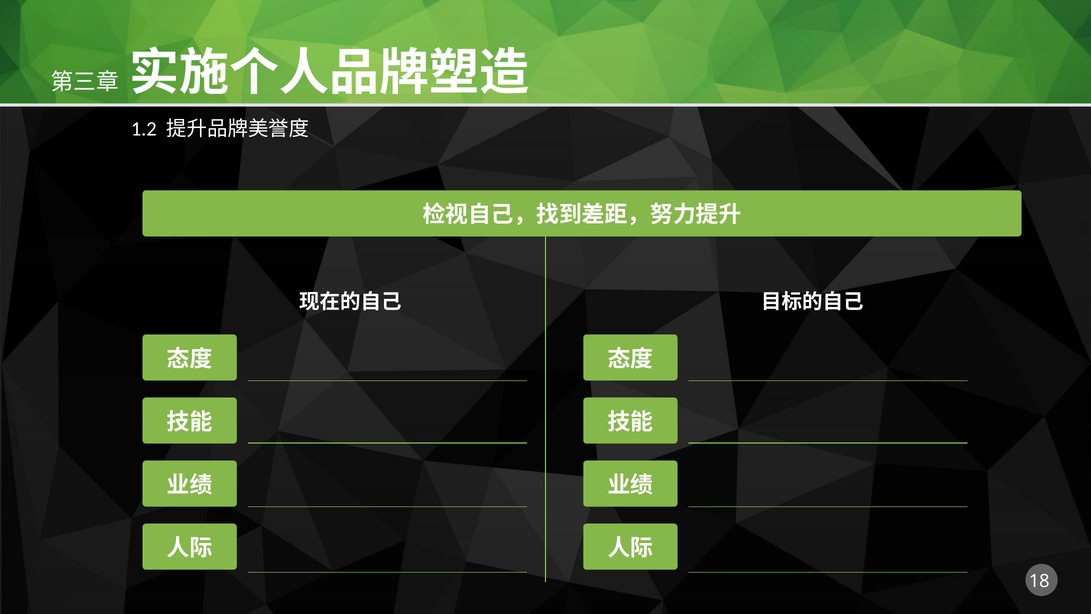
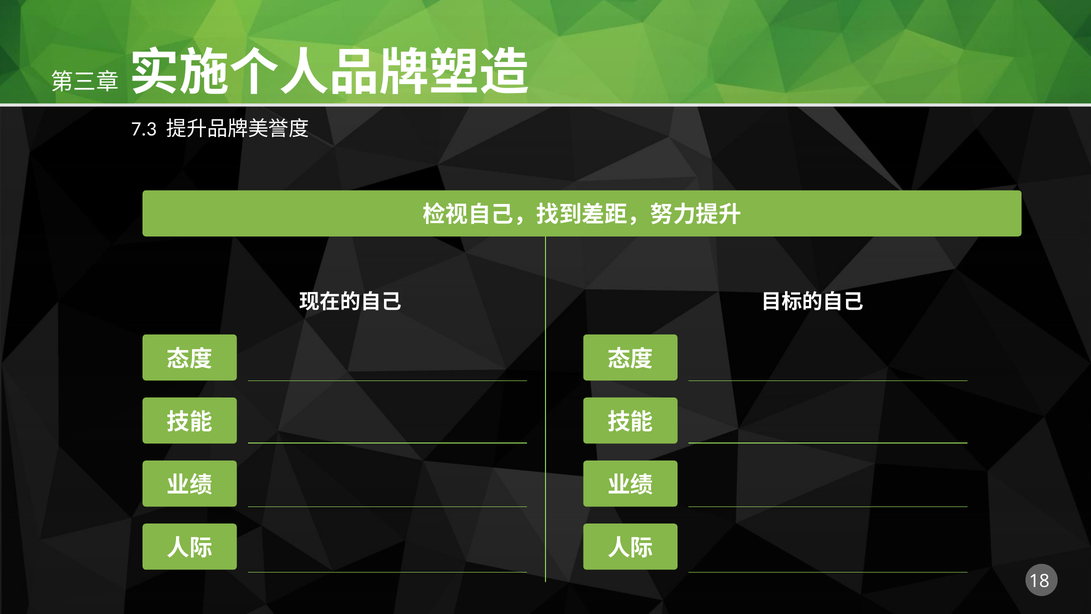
1.2: 1.2 -> 7.3 (144, 129)
